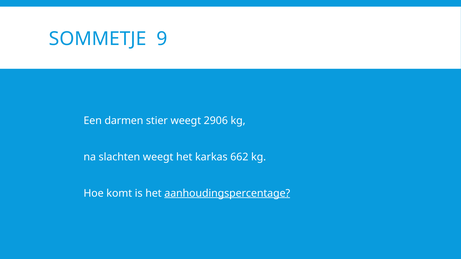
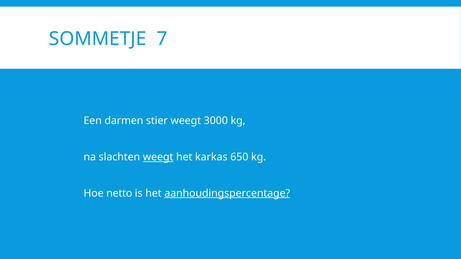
9: 9 -> 7 (162, 39)
2906: 2906 -> 3000 (216, 121)
weegt underline: none -> present (158, 157)
662: 662 -> 650 (239, 157)
komt: komt -> netto (119, 193)
